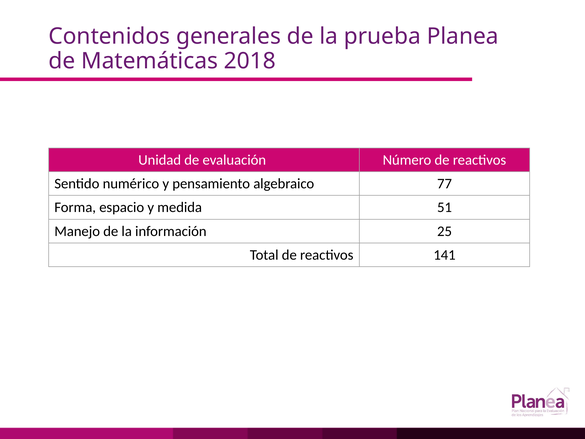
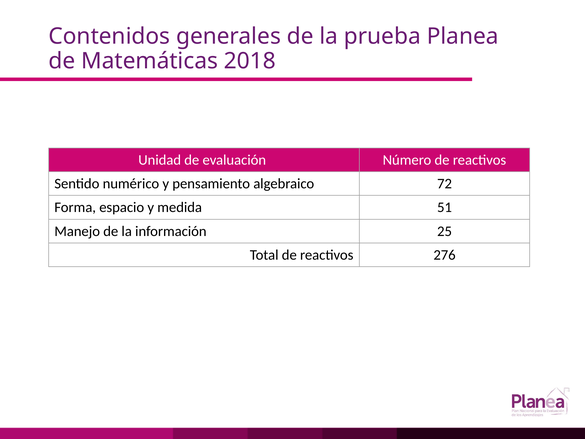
77: 77 -> 72 (445, 184)
141: 141 -> 276 (445, 255)
